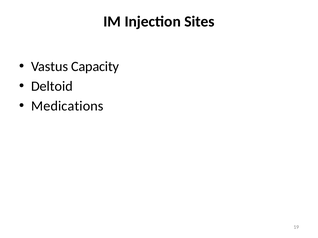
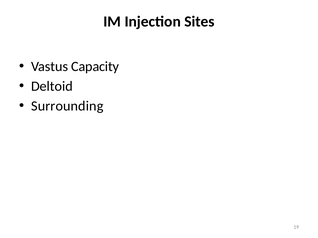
Medications: Medications -> Surrounding (67, 106)
